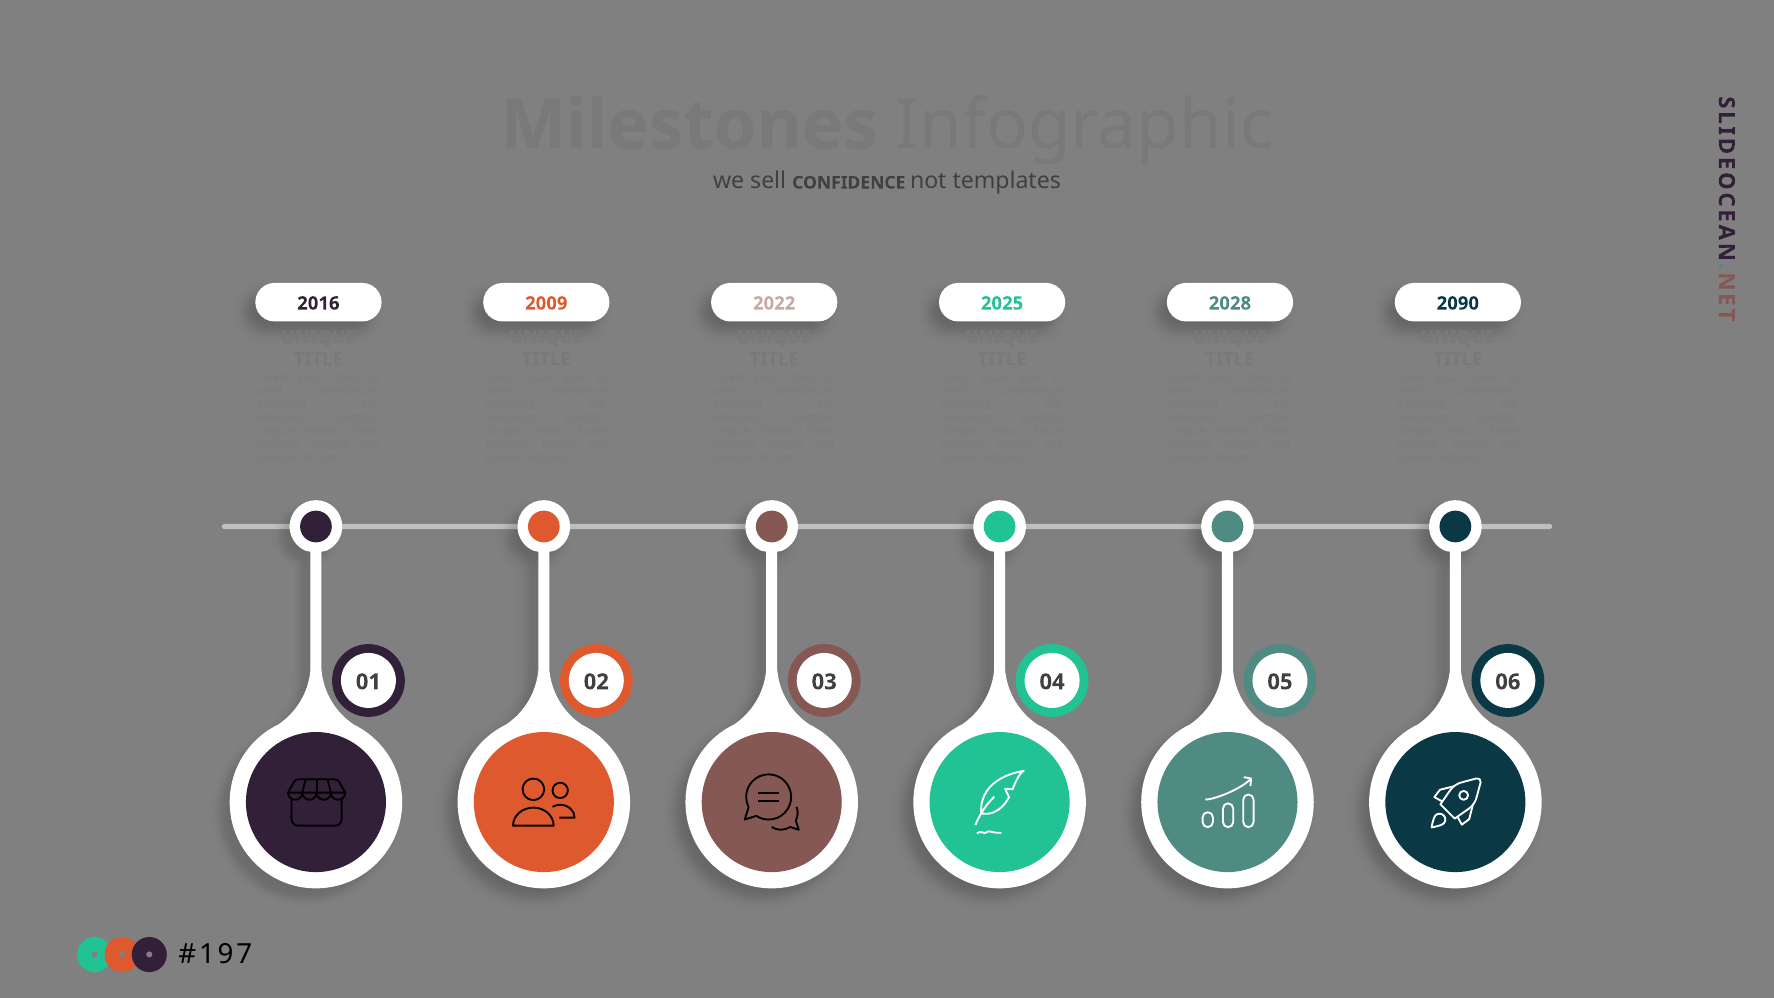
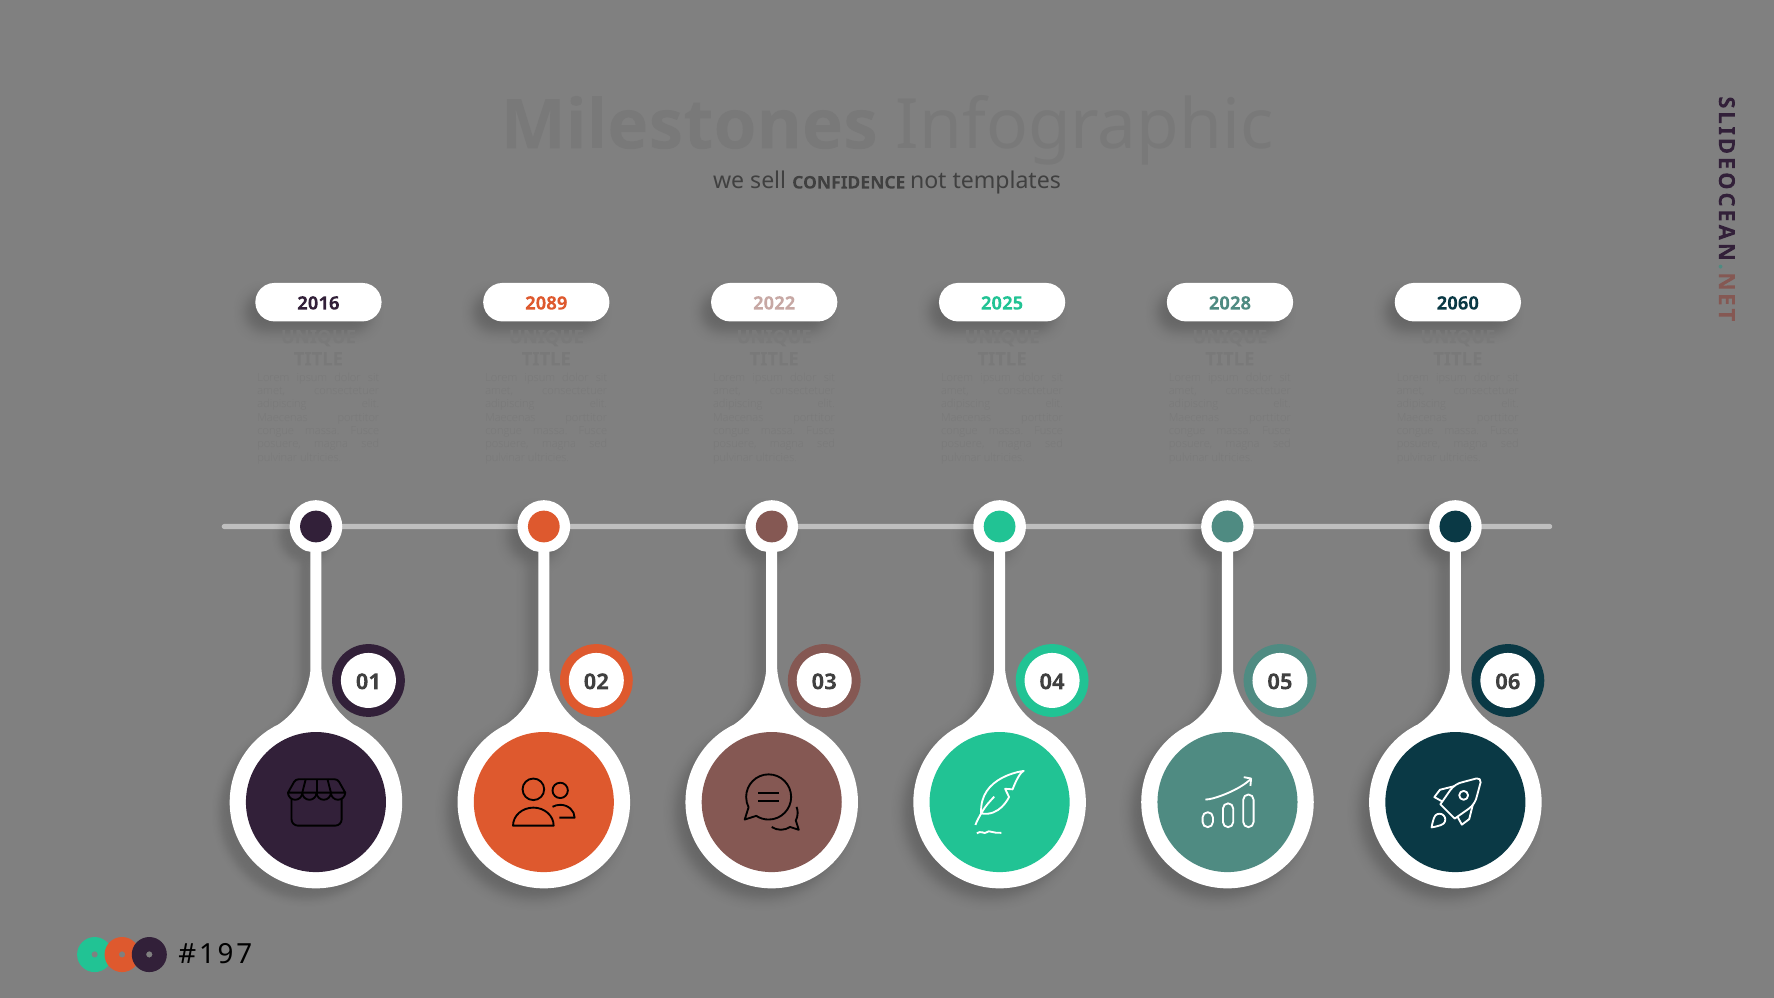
2009: 2009 -> 2089 (546, 303)
2090: 2090 -> 2060 (1458, 303)
